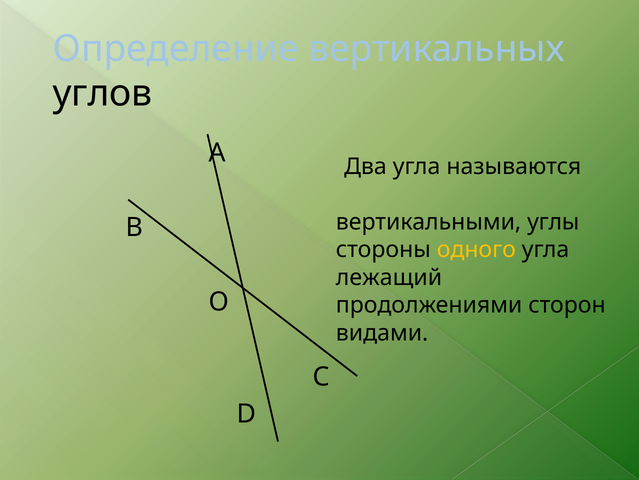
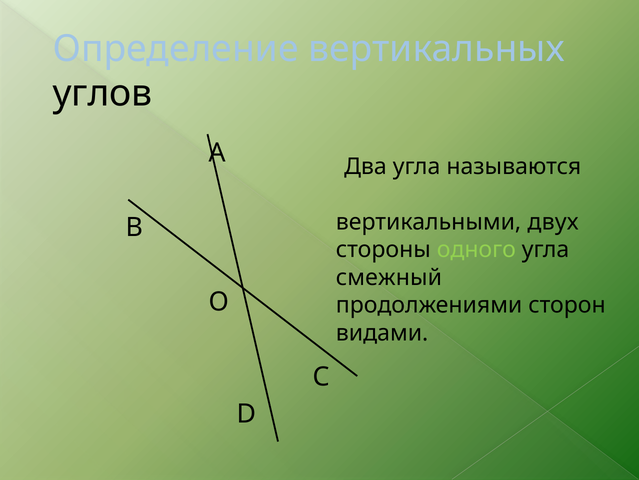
углы: углы -> двух (553, 222)
одного colour: yellow -> light green (476, 249)
лежащий: лежащий -> смежный (389, 277)
